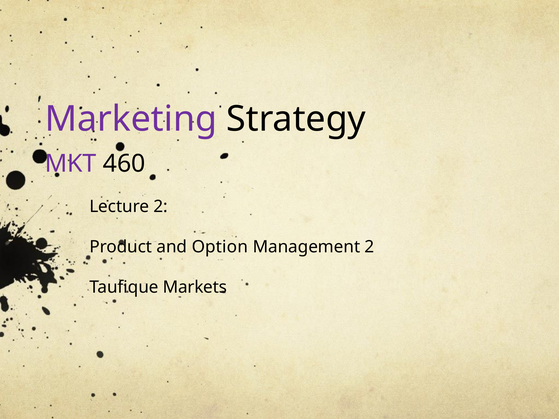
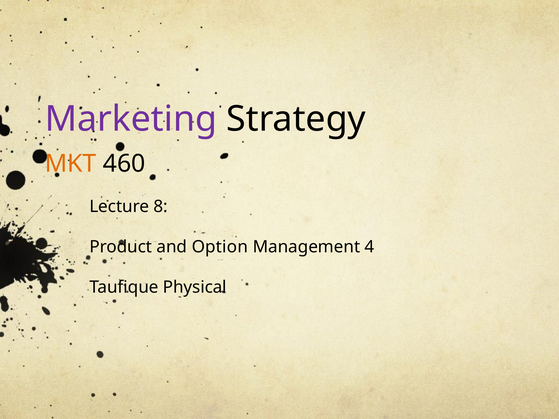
MKT colour: purple -> orange (71, 164)
Lecture 2: 2 -> 8 (161, 207)
Management 2: 2 -> 4 (370, 247)
Markets: Markets -> Physical (195, 288)
